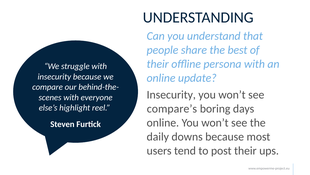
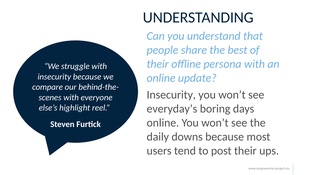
compare’s: compare’s -> everyday’s (172, 108)
